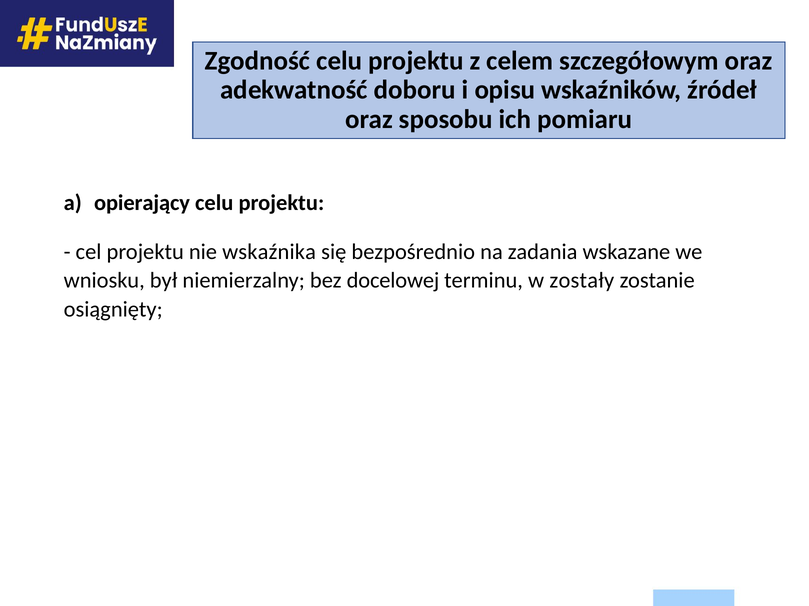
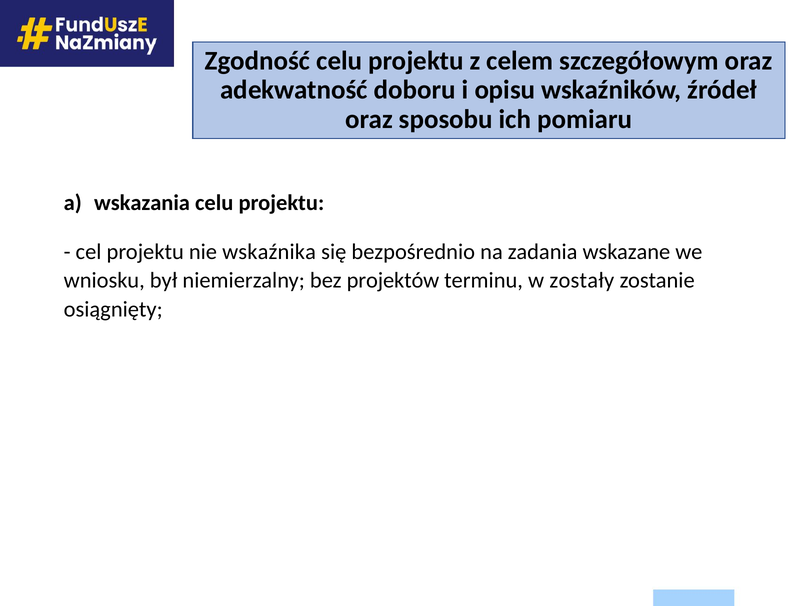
opierający: opierający -> wskazania (142, 203)
docelowej: docelowej -> projektów (393, 281)
